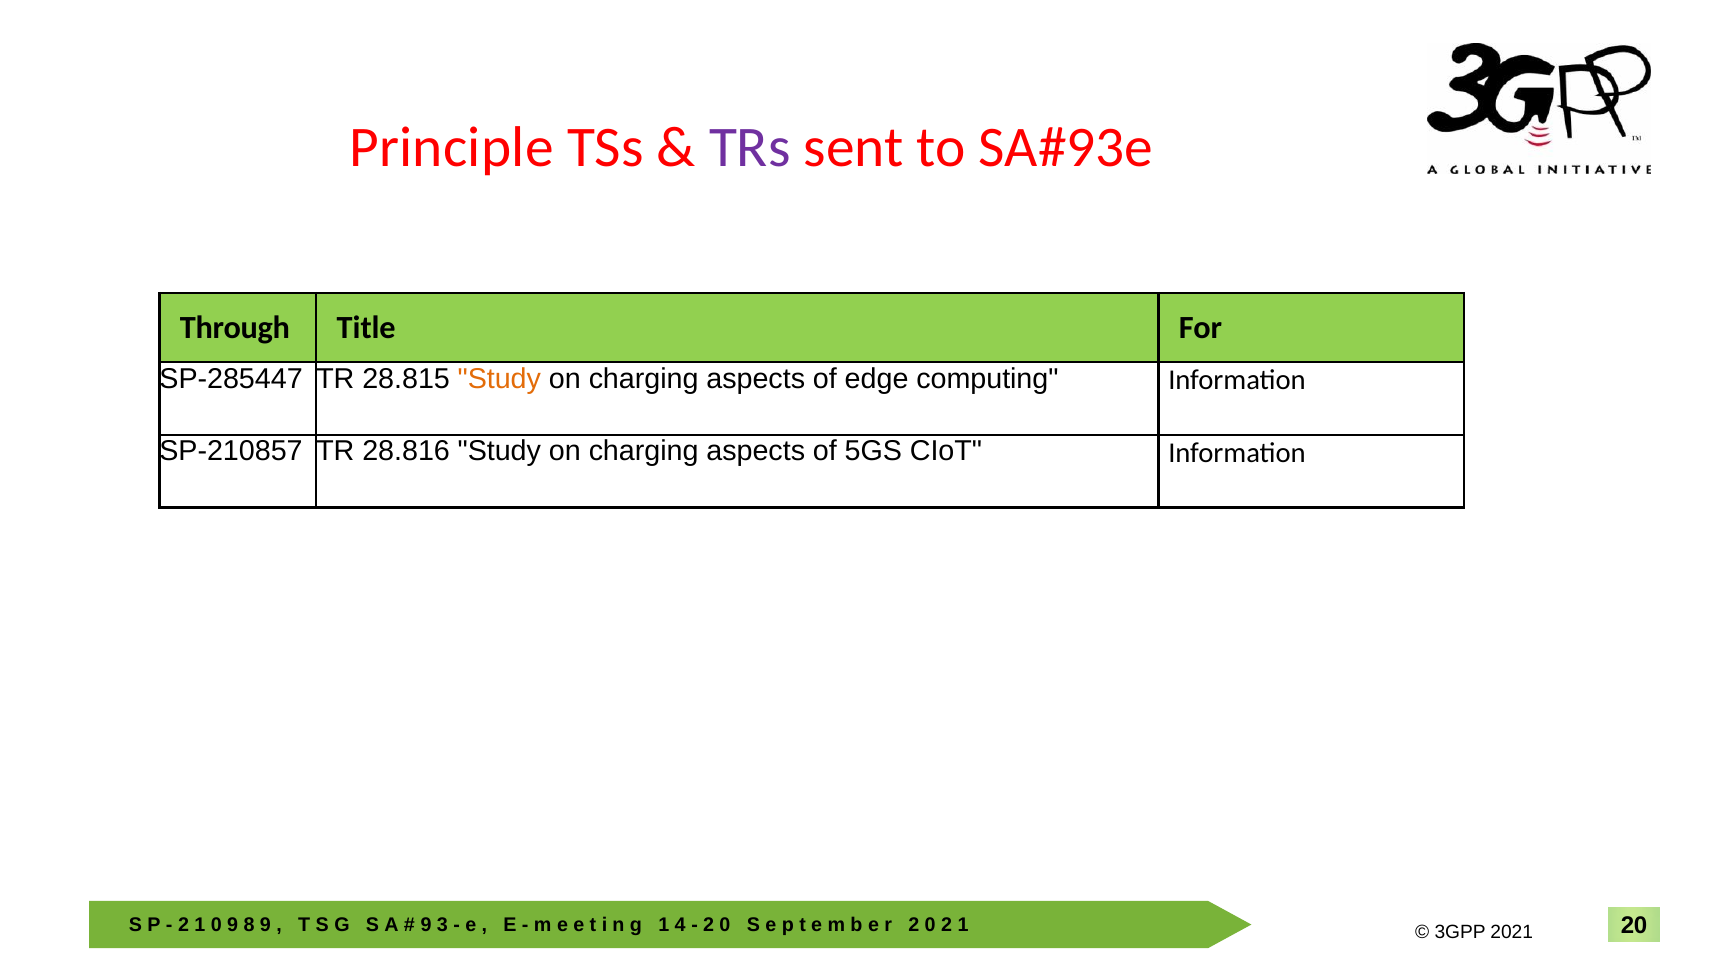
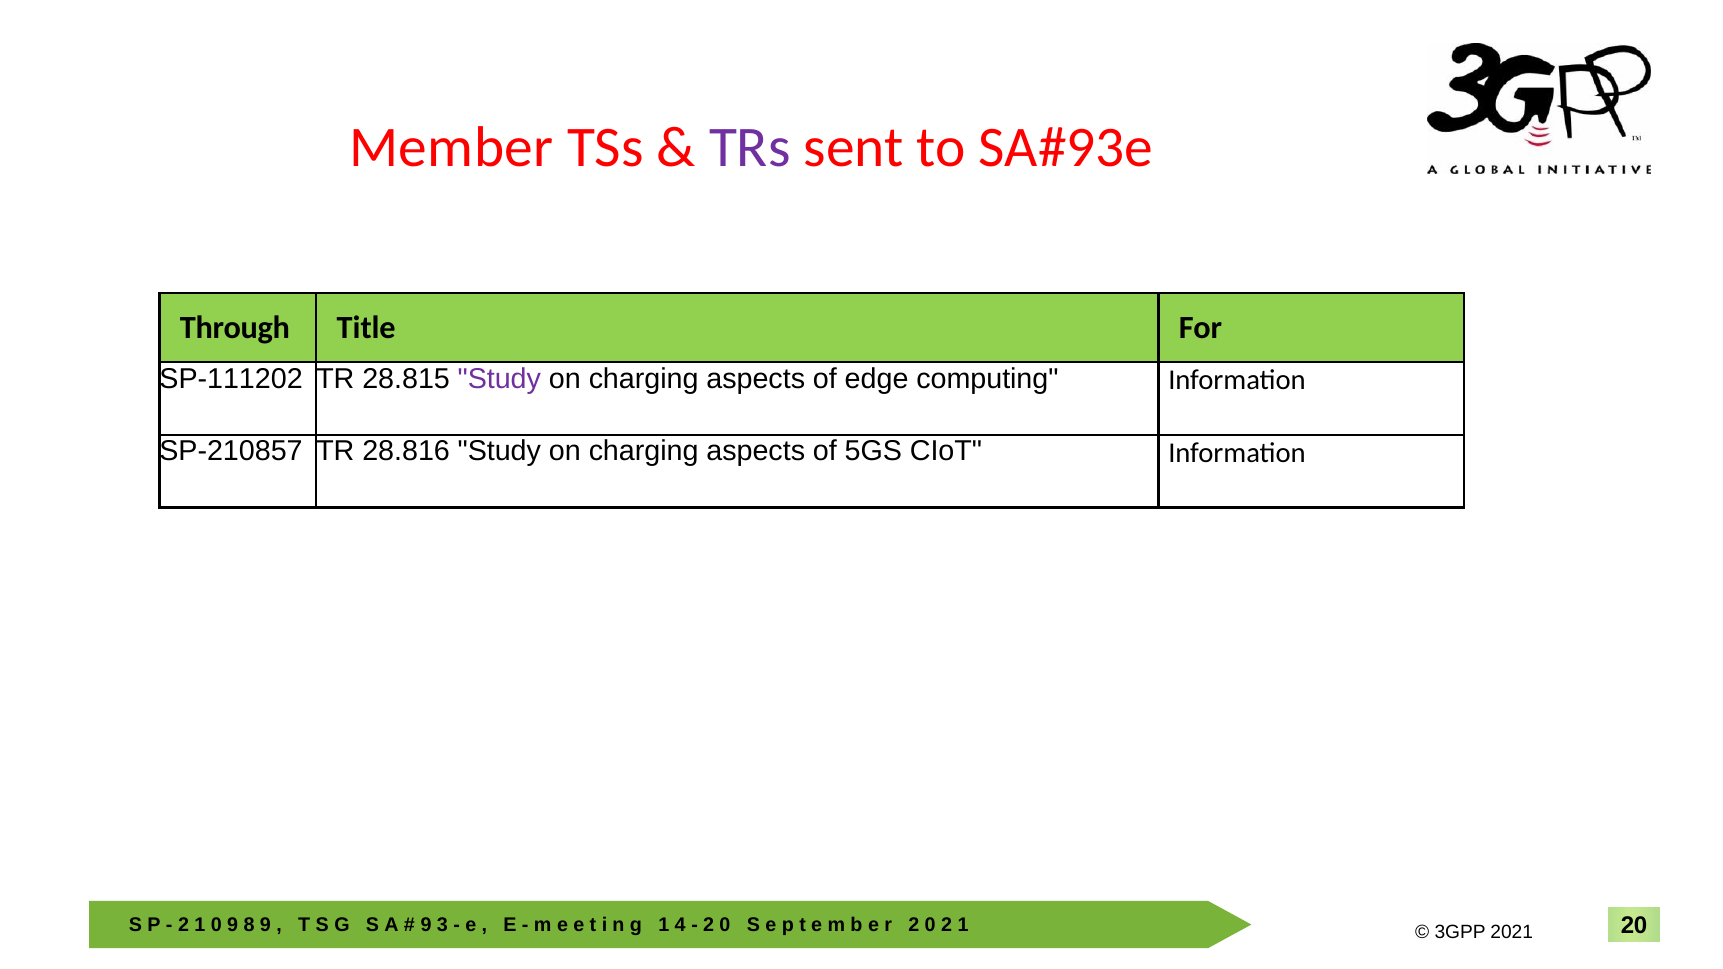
Principle: Principle -> Member (451, 147)
SP-285447: SP-285447 -> SP-111202 (231, 379)
Study colour: orange -> purple (499, 379)
